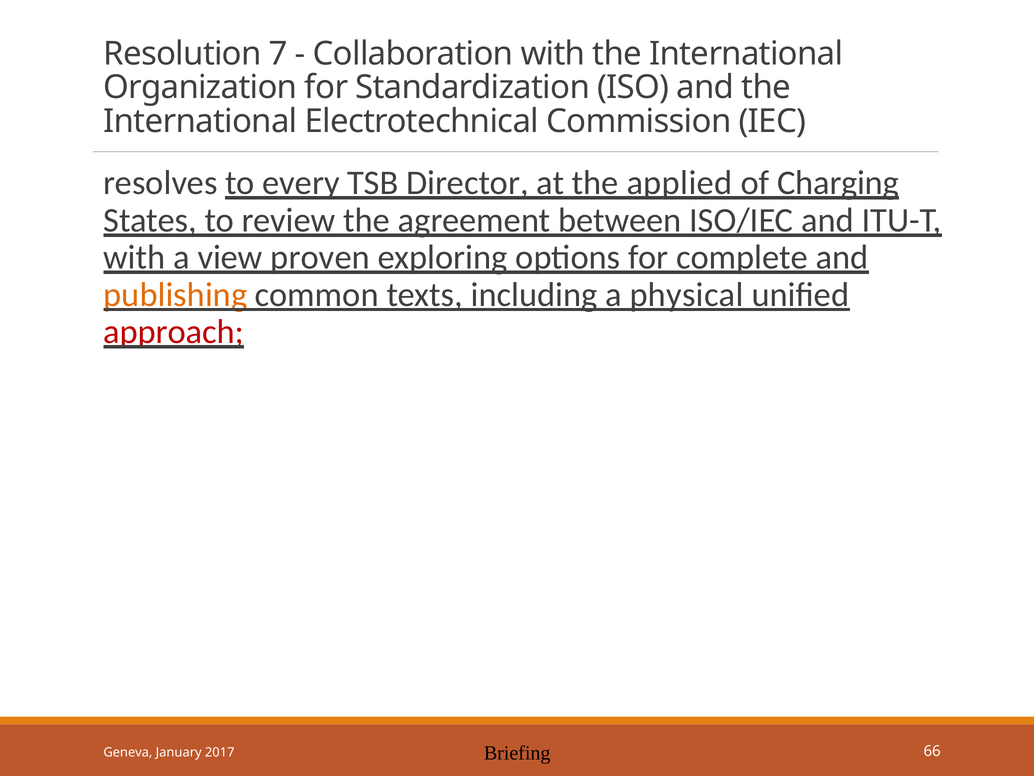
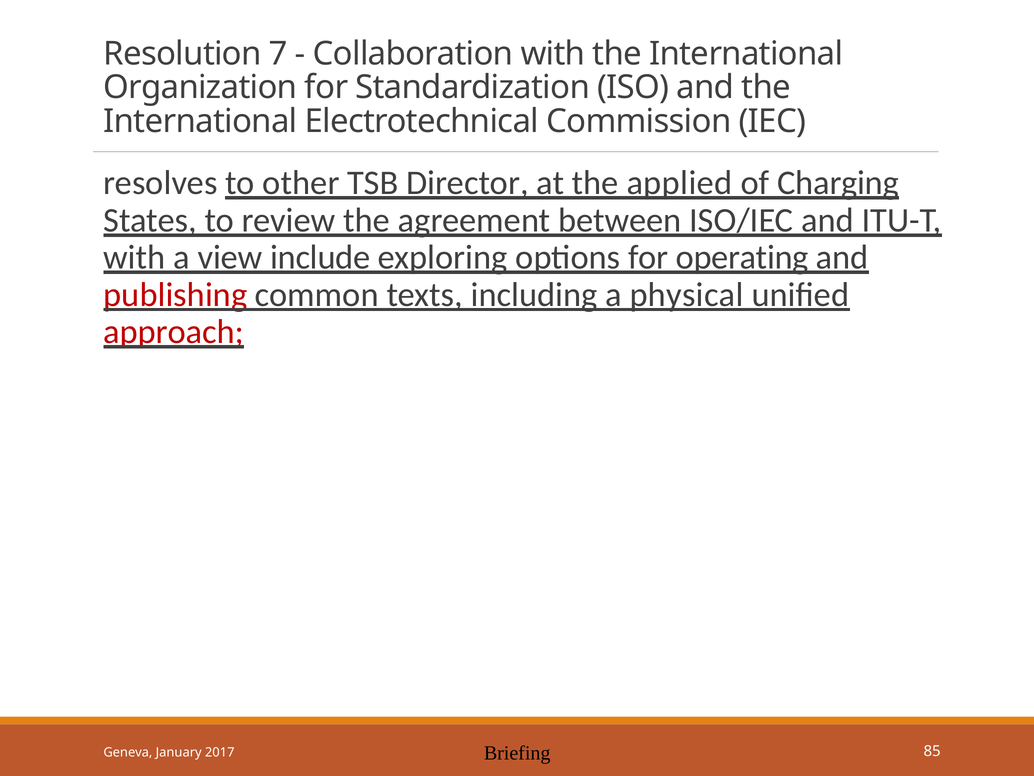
every: every -> other (301, 183)
proven: proven -> include (320, 257)
complete: complete -> operating (742, 257)
publishing colour: orange -> red (175, 295)
66: 66 -> 85 (932, 751)
